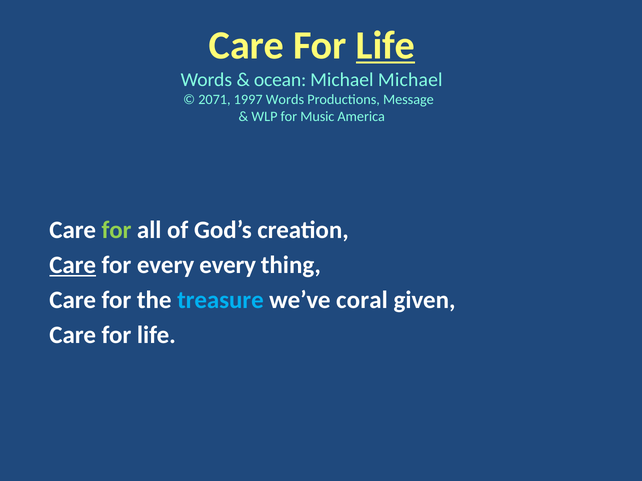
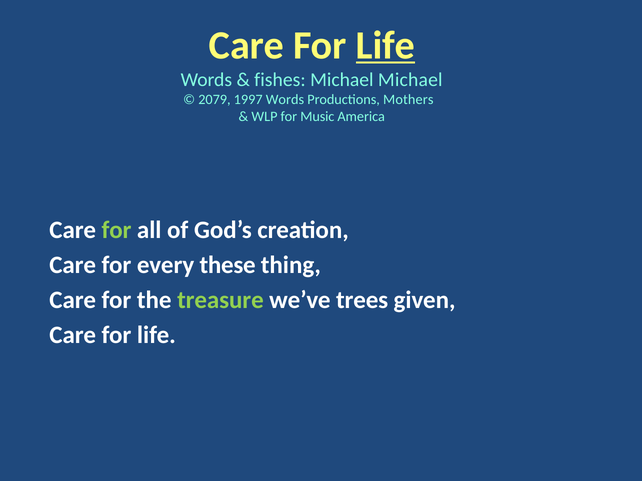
ocean: ocean -> fishes (280, 80)
2071: 2071 -> 2079 (214, 100)
Message: Message -> Mothers (408, 100)
Care underline: present -> none (73, 265)
every every: every -> these (228, 265)
treasure colour: light blue -> light green (220, 300)
coral: coral -> trees (362, 300)
